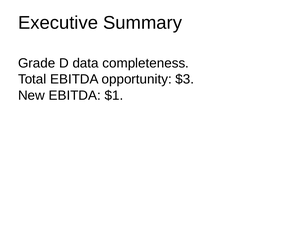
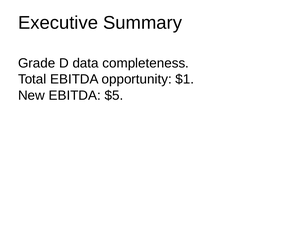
$3: $3 -> $1 (185, 79)
$1: $1 -> $5 (114, 96)
